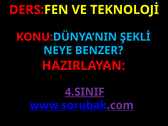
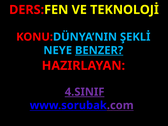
BENZER underline: none -> present (99, 50)
